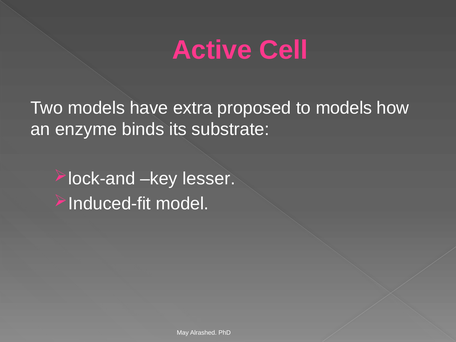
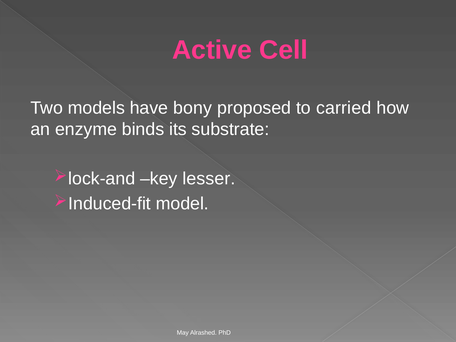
extra: extra -> bony (193, 108)
to models: models -> carried (344, 108)
